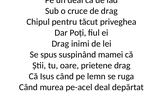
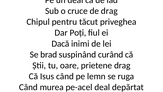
Drag: Drag -> Dacă (60, 43)
spus: spus -> brad (49, 54)
mamei: mamei -> curând (111, 54)
